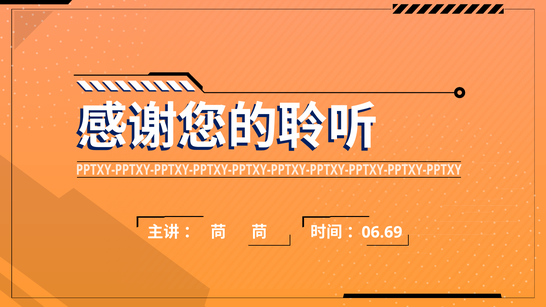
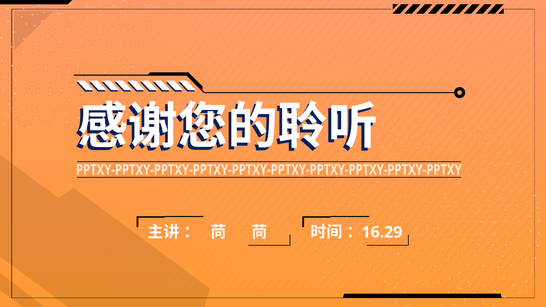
06.69: 06.69 -> 16.29 (382, 232)
